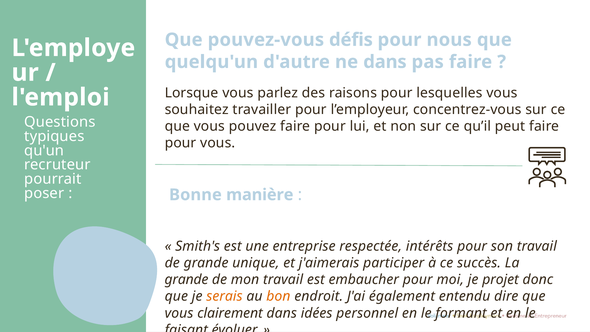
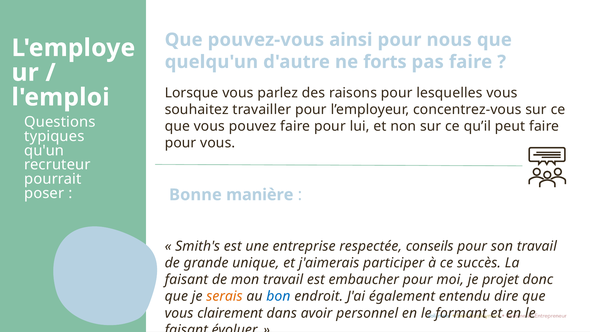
défis: défis -> ainsi (351, 40)
ne dans: dans -> forts (385, 62)
intérêts: intérêts -> conseils (430, 246)
grande: grande -> faisant (186, 280)
bon colour: orange -> blue (278, 296)
idées: idées -> avoir (317, 313)
